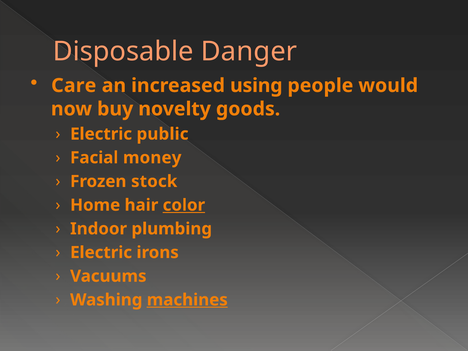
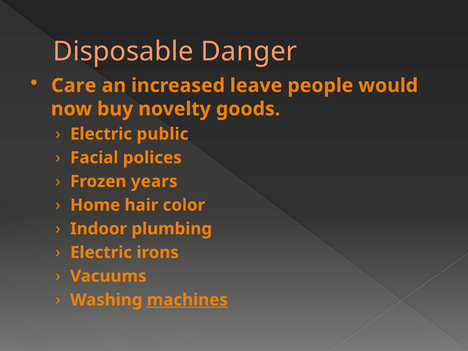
using: using -> leave (256, 86)
money: money -> polices (152, 158)
stock: stock -> years (154, 181)
color underline: present -> none (184, 205)
